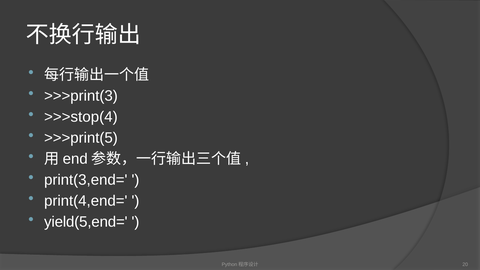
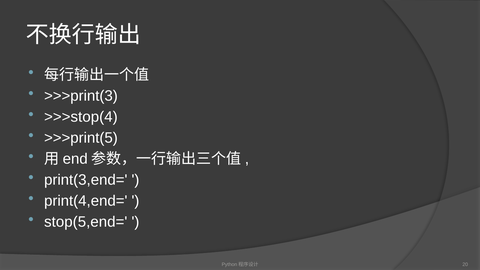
yield(5,end=: yield(5,end= -> stop(5,end= (86, 222)
